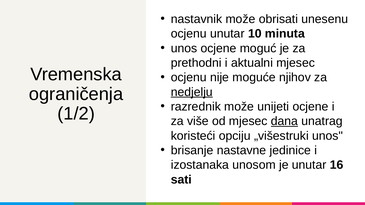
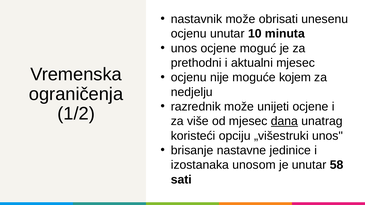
njihov: njihov -> kojem (295, 78)
nedjelju underline: present -> none (192, 92)
16: 16 -> 58 (337, 165)
